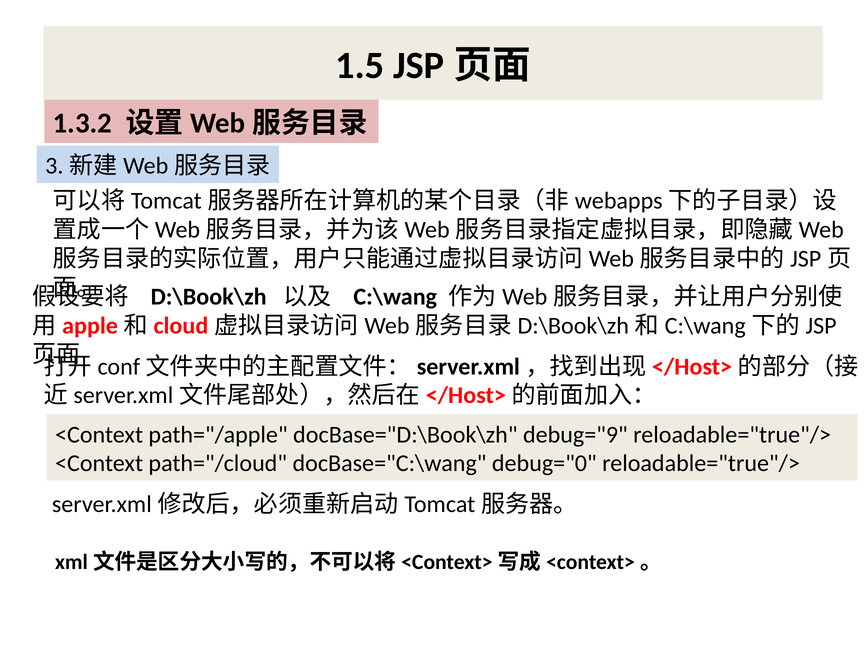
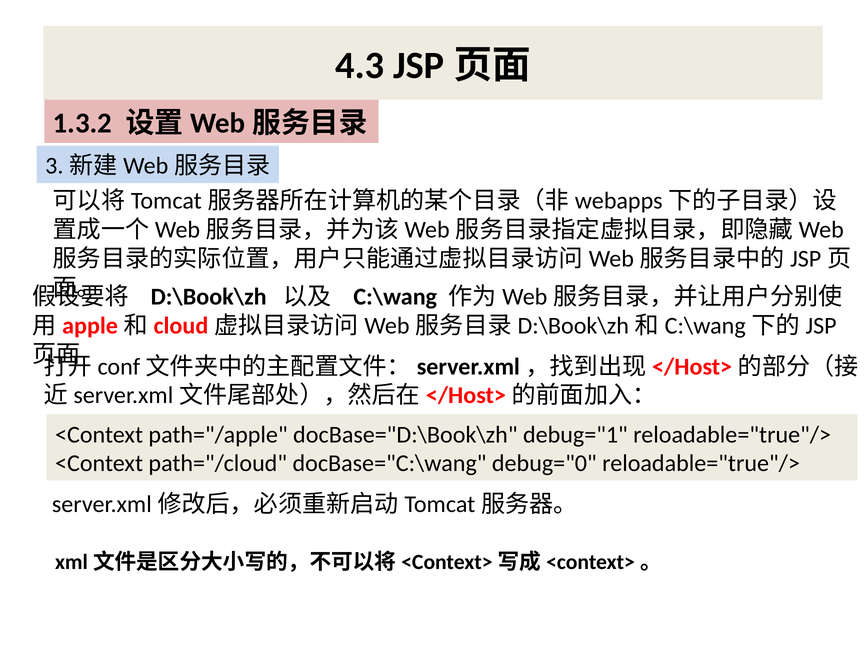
1.5: 1.5 -> 4.3 (360, 66)
debug="9: debug="9 -> debug="1 (575, 434)
